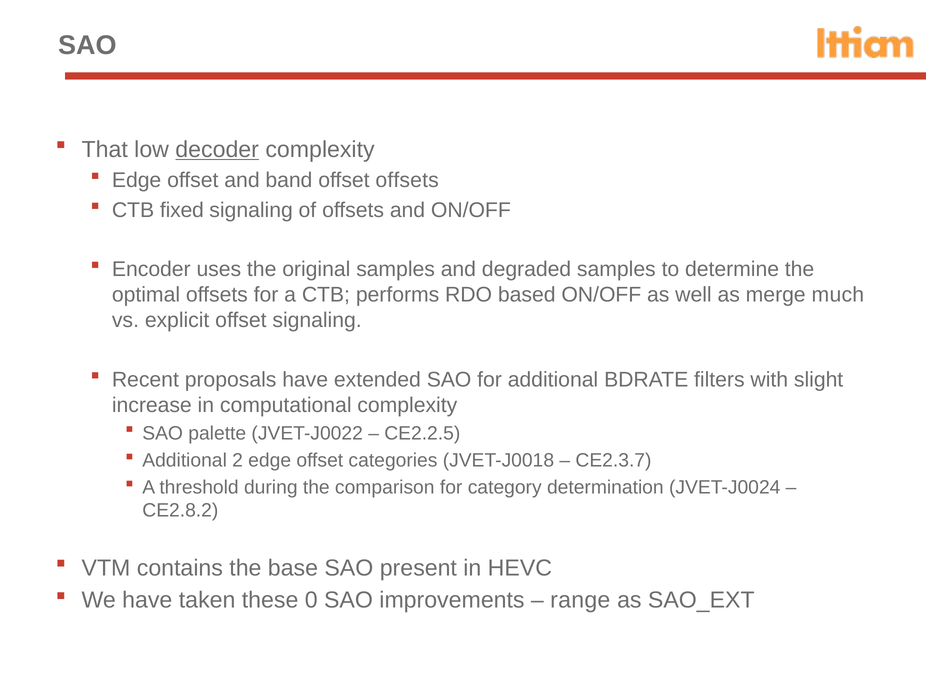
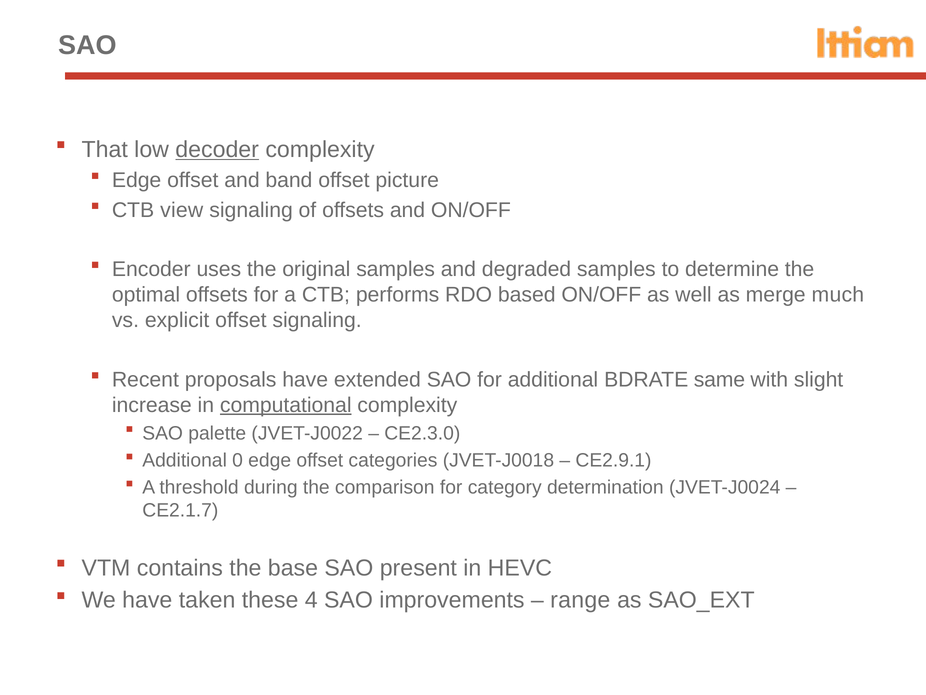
offset offsets: offsets -> picture (407, 180)
fixed: fixed -> view (182, 210)
filters: filters -> same (719, 379)
computational underline: none -> present (286, 405)
CE2.2.5: CE2.2.5 -> CE2.3.0 (422, 433)
2: 2 -> 0 (238, 460)
CE2.3.7: CE2.3.7 -> CE2.9.1 (613, 460)
CE2.8.2: CE2.8.2 -> CE2.1.7 (180, 510)
0: 0 -> 4 (311, 600)
